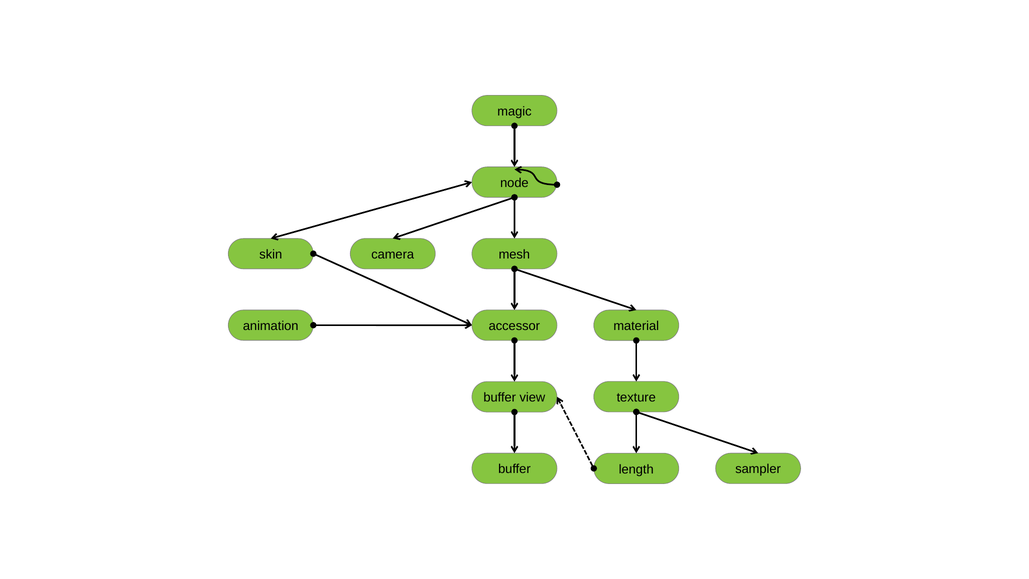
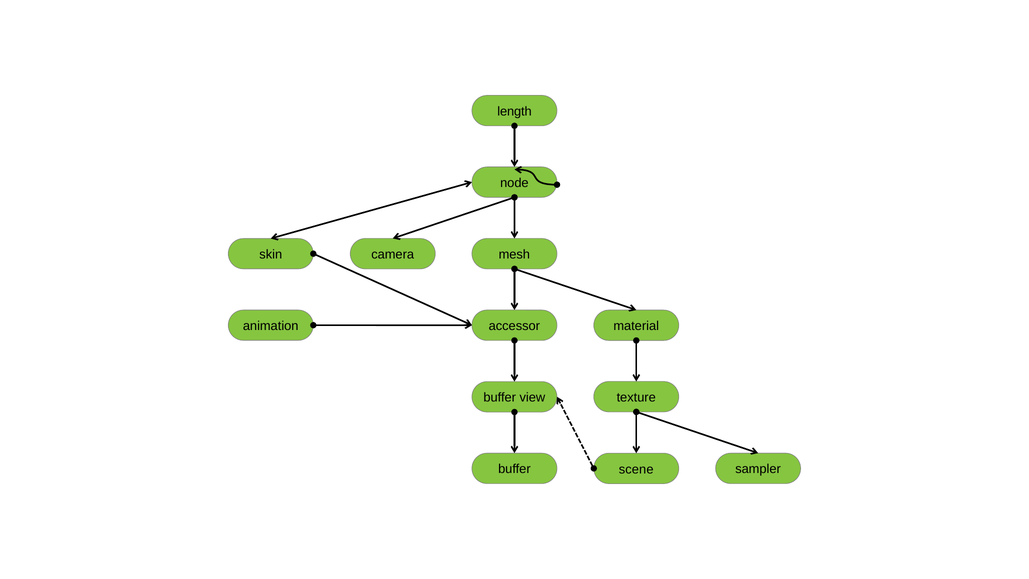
magic: magic -> length (514, 111)
length: length -> scene (636, 469)
